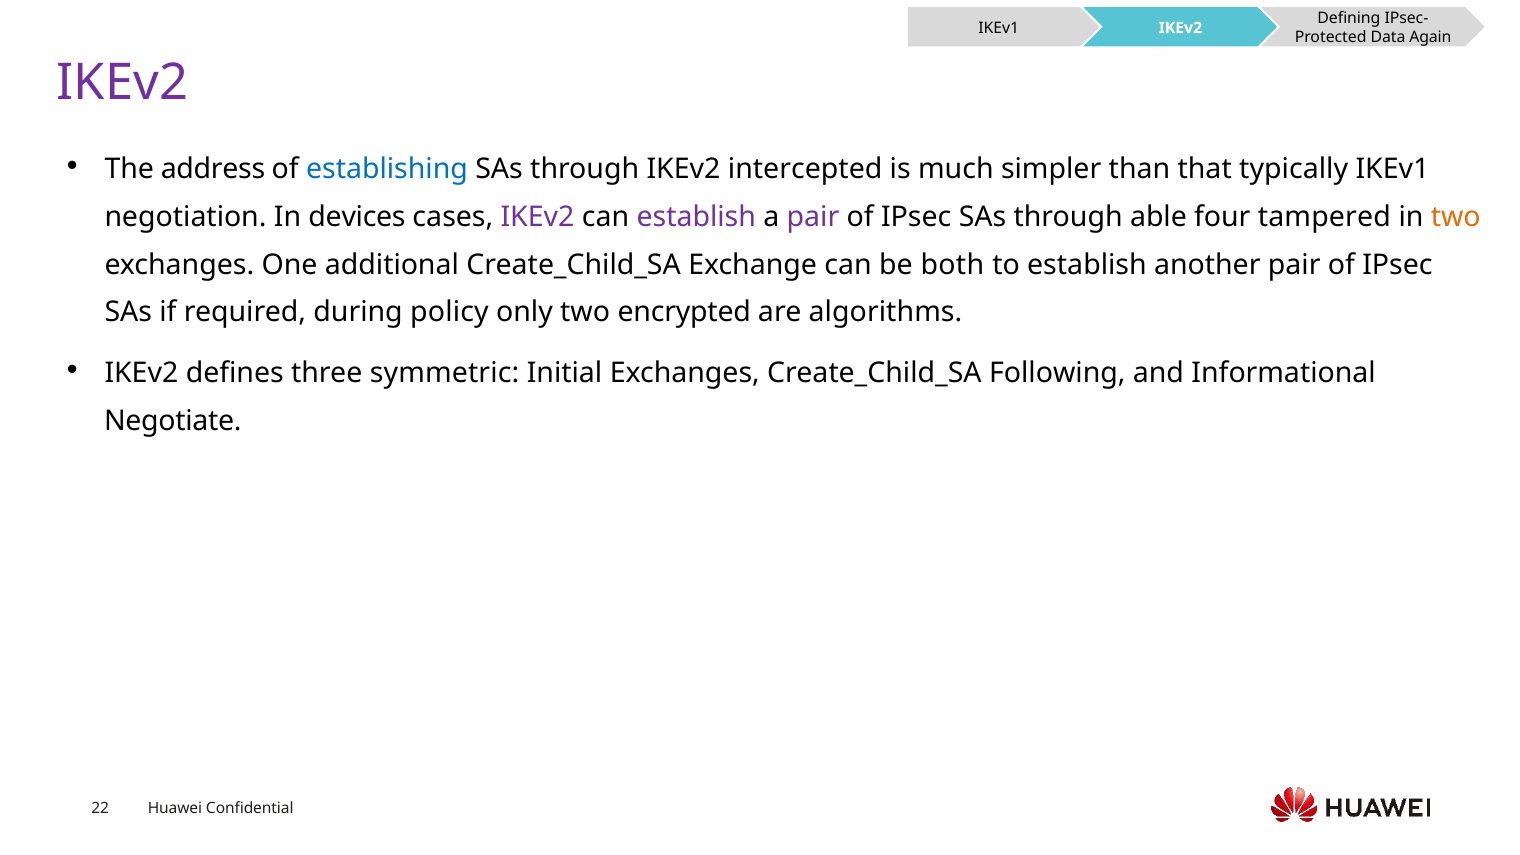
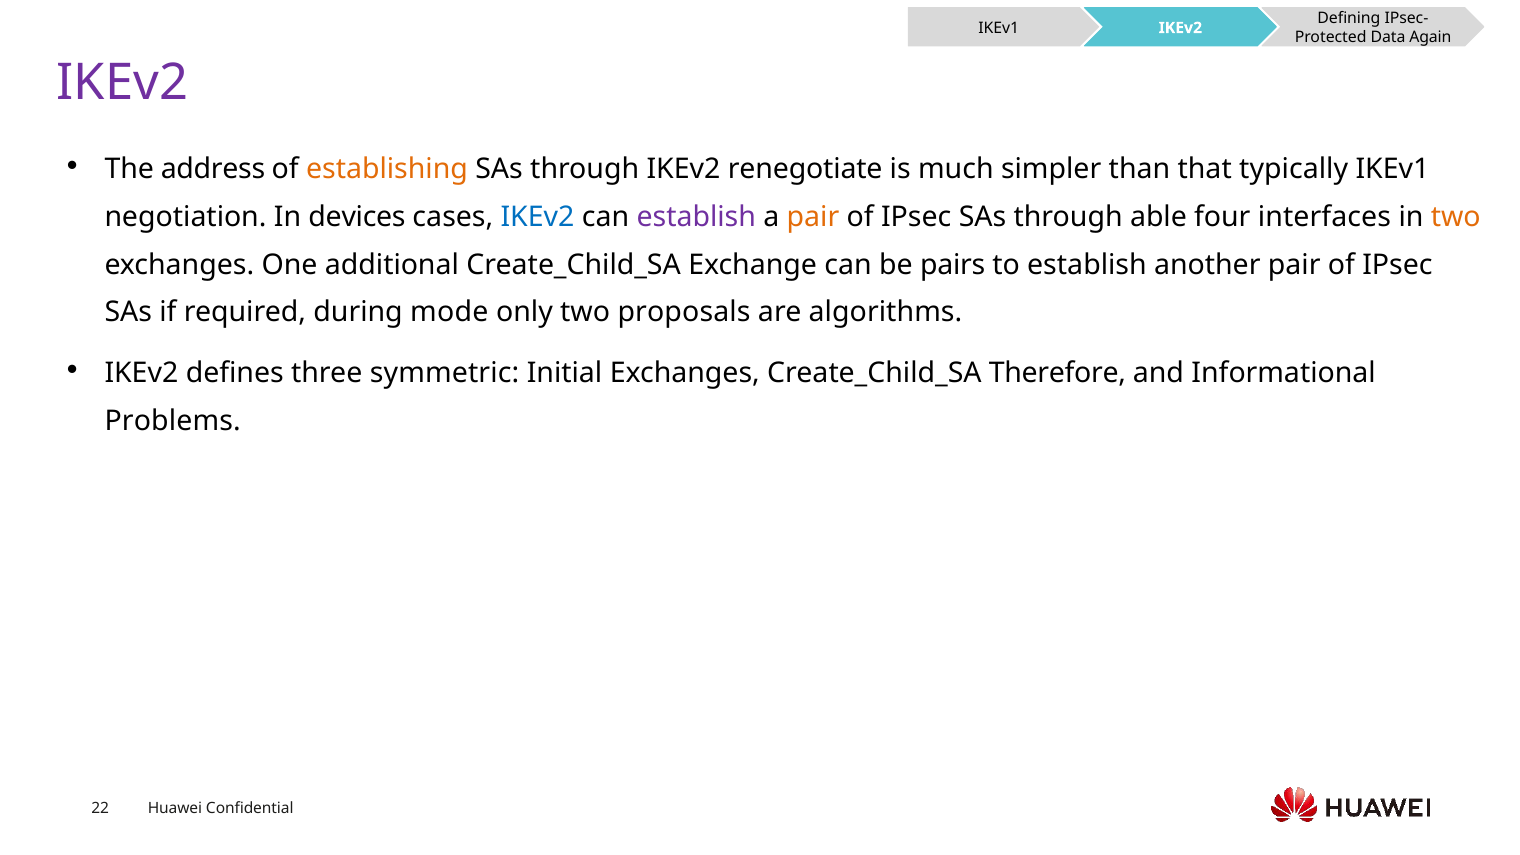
establishing colour: blue -> orange (387, 169)
intercepted: intercepted -> renegotiate (805, 169)
IKEv2 colour: purple -> blue (538, 217)
pair colour: purple -> orange (813, 217)
tampered: tampered -> interfaces (1324, 217)
both: both -> pairs (953, 265)
policy: policy -> mode (449, 312)
encrypted: encrypted -> proposals (684, 312)
Following: Following -> Therefore (1057, 373)
Negotiate: Negotiate -> Problems (173, 421)
